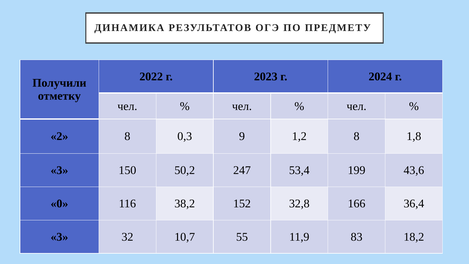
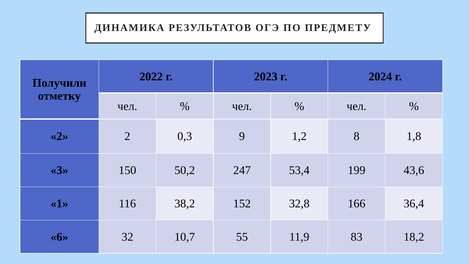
2 8: 8 -> 2 (127, 136)
0: 0 -> 1 (59, 203)
3: 3 -> 6 (59, 237)
